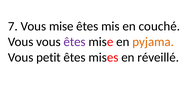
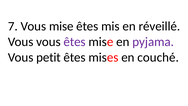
couché: couché -> réveillé (159, 26)
pyjama colour: orange -> purple (153, 42)
réveillé: réveillé -> couché (158, 57)
